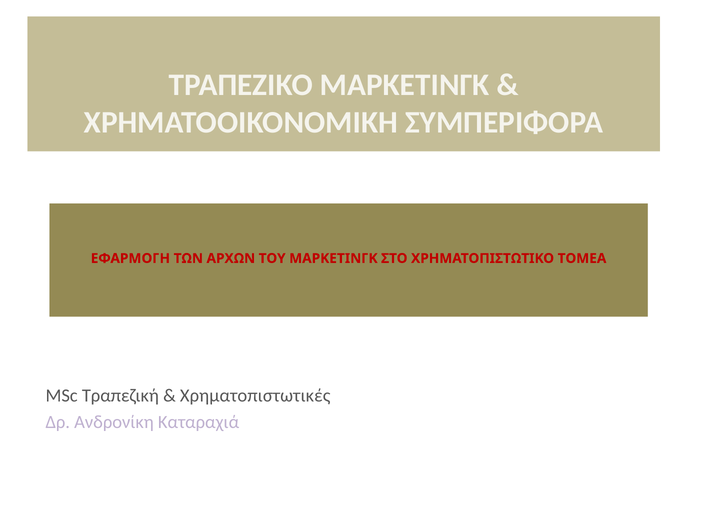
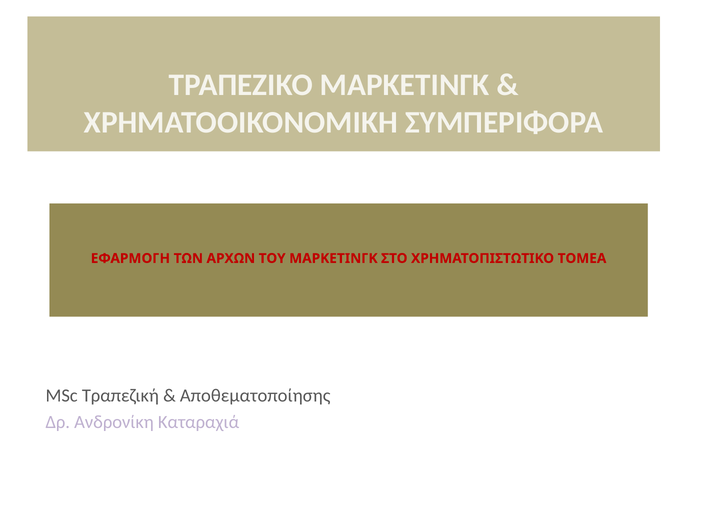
Χρηματοπιστωτικές: Χρηματοπιστωτικές -> Αποθεματοποίησης (255, 396)
